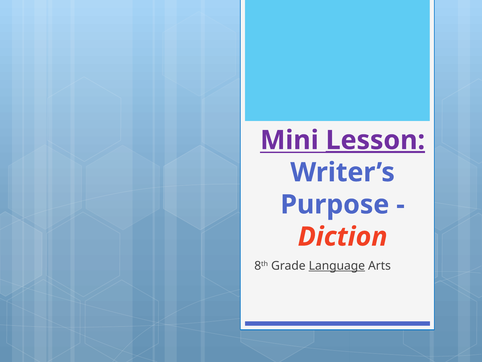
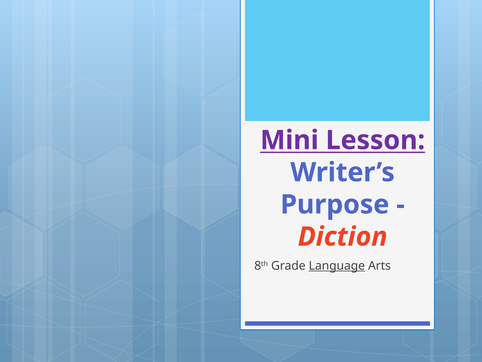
Lesson underline: present -> none (375, 140)
